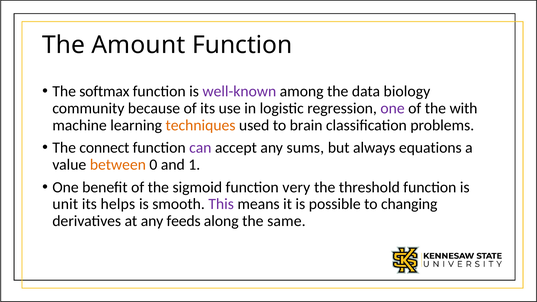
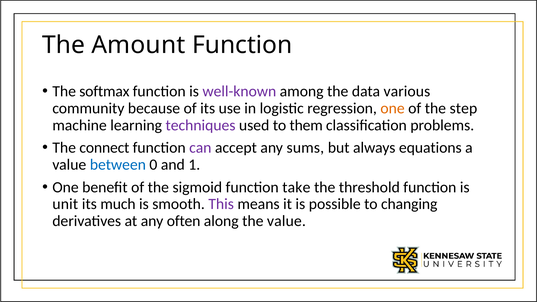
biology: biology -> various (407, 91)
one colour: purple -> orange (393, 108)
with: with -> step (463, 108)
techniques colour: orange -> purple (201, 125)
brain: brain -> them (306, 125)
between colour: orange -> blue (118, 165)
very: very -> take (296, 187)
helps: helps -> much (118, 204)
feeds: feeds -> often (184, 221)
the same: same -> value (286, 221)
